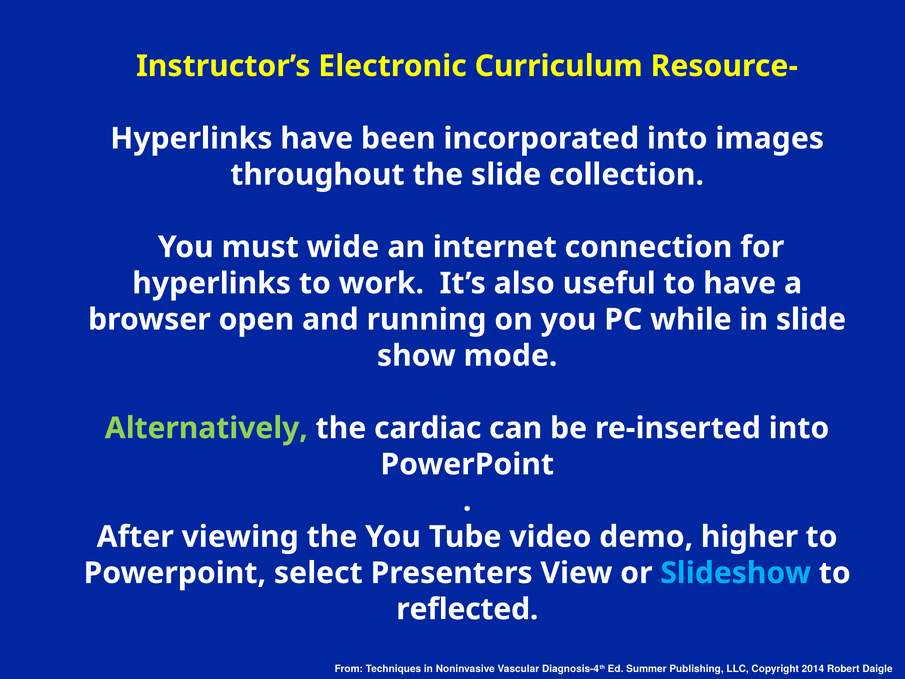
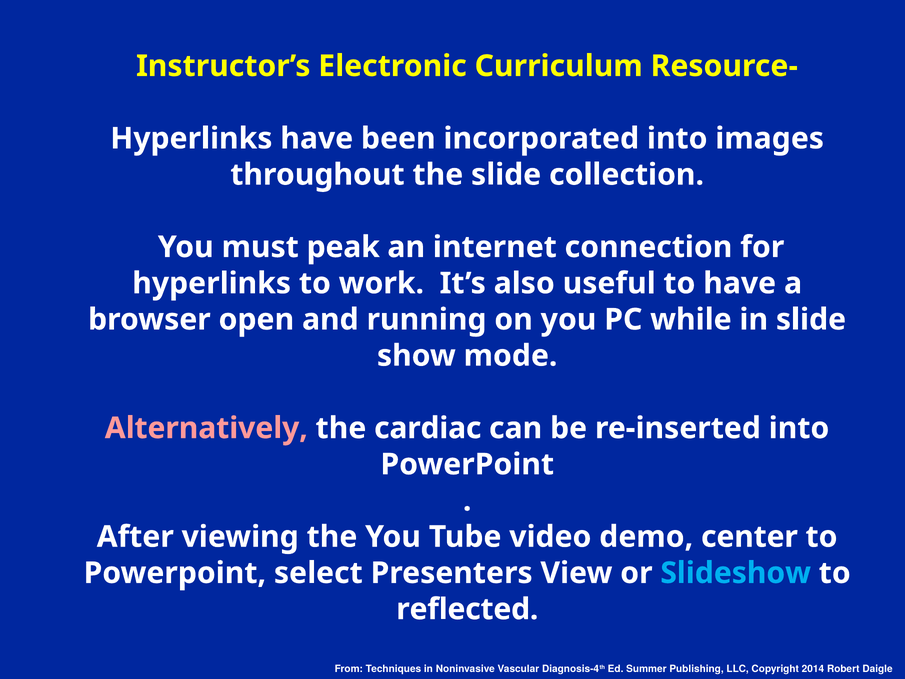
wide: wide -> peak (343, 247)
Alternatively colour: light green -> pink (206, 428)
higher: higher -> center (749, 537)
